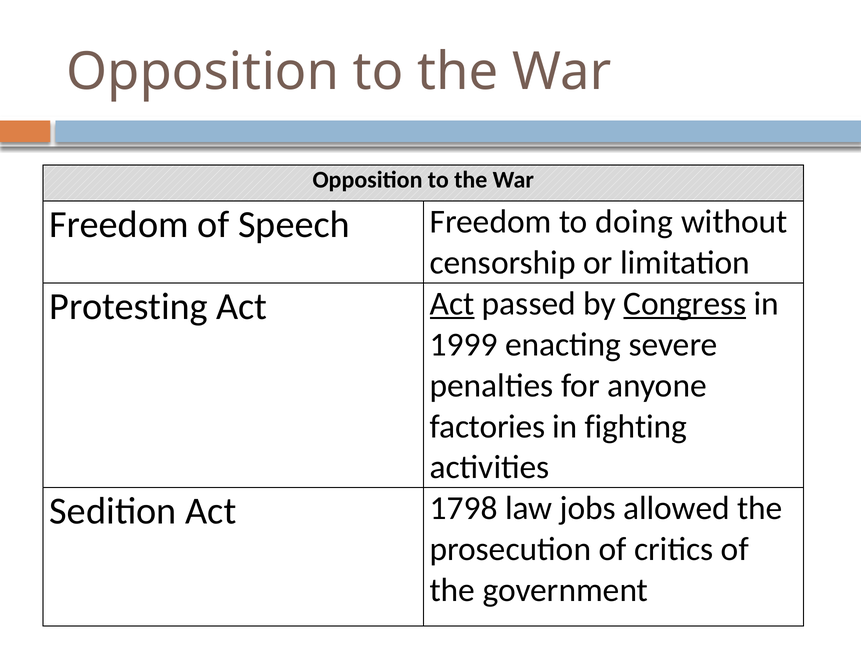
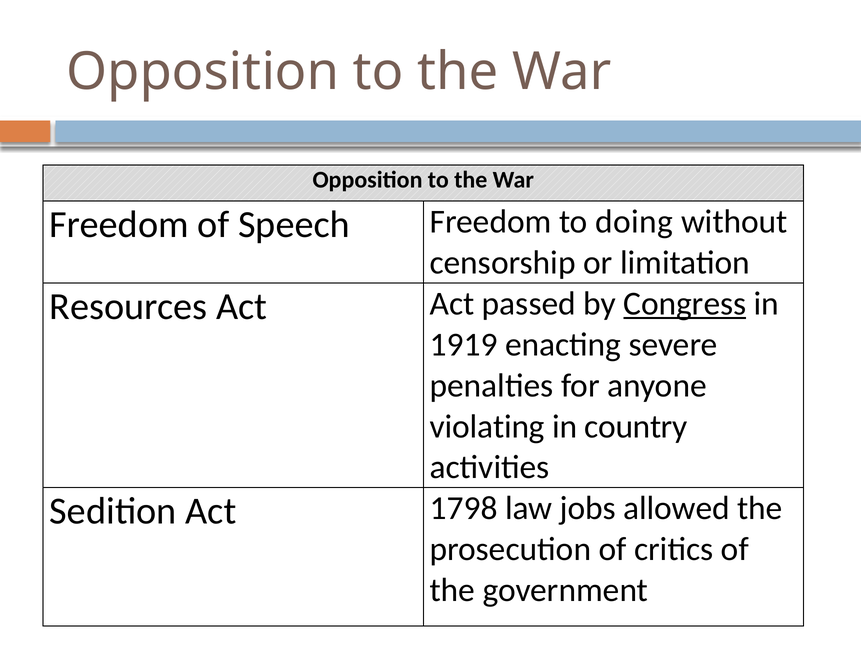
Protesting: Protesting -> Resources (128, 307)
Act underline: present -> none (452, 304)
1999: 1999 -> 1919 (464, 344)
factories: factories -> violating (487, 426)
fighting: fighting -> country (636, 426)
